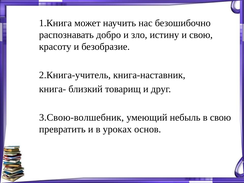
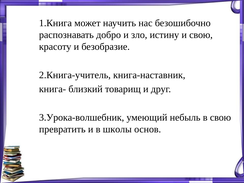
3.Свою-волшебник: 3.Свою-волшебник -> 3.Урока-волшебник (82, 117)
уроках: уроках -> школы (117, 129)
